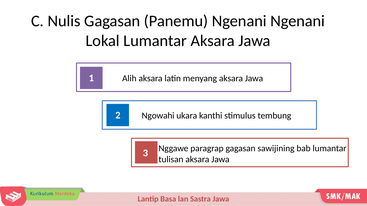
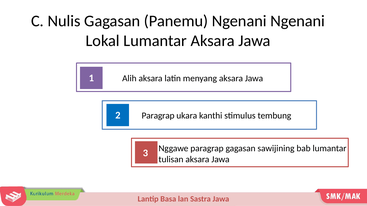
2 Ngowahi: Ngowahi -> Paragrap (158, 116)
